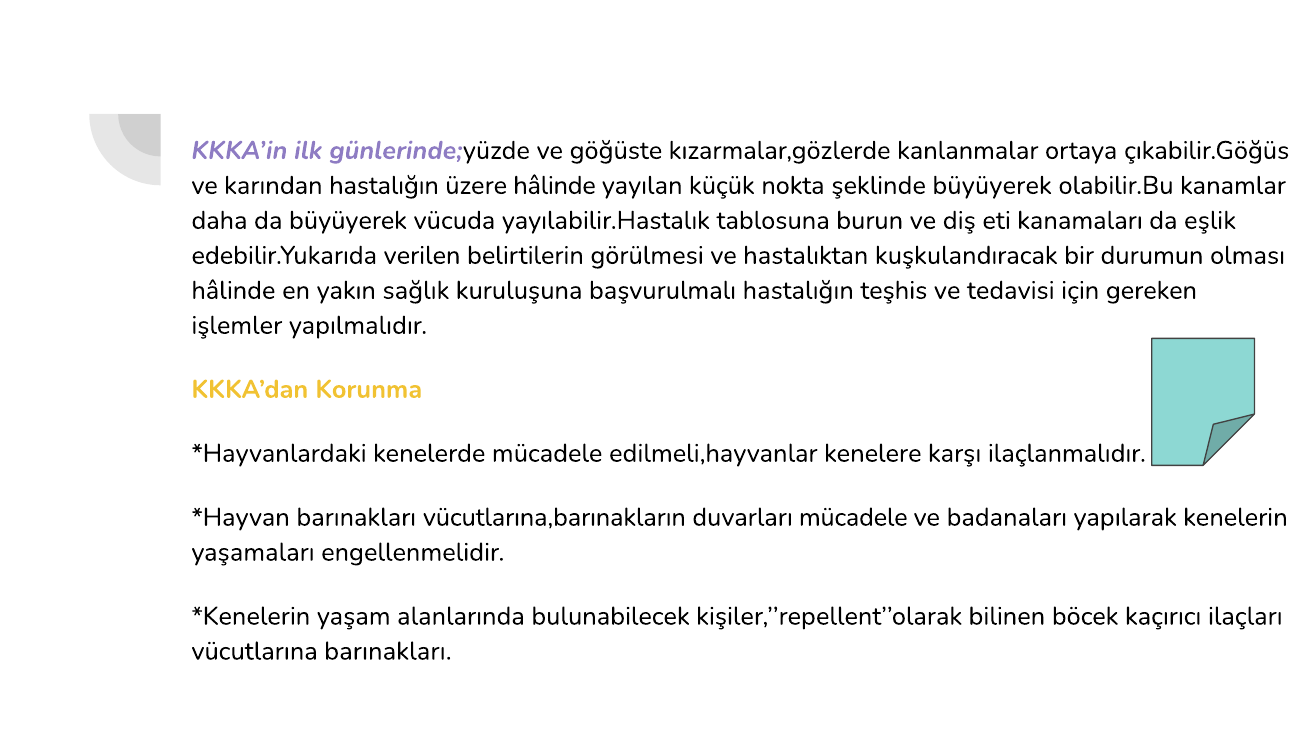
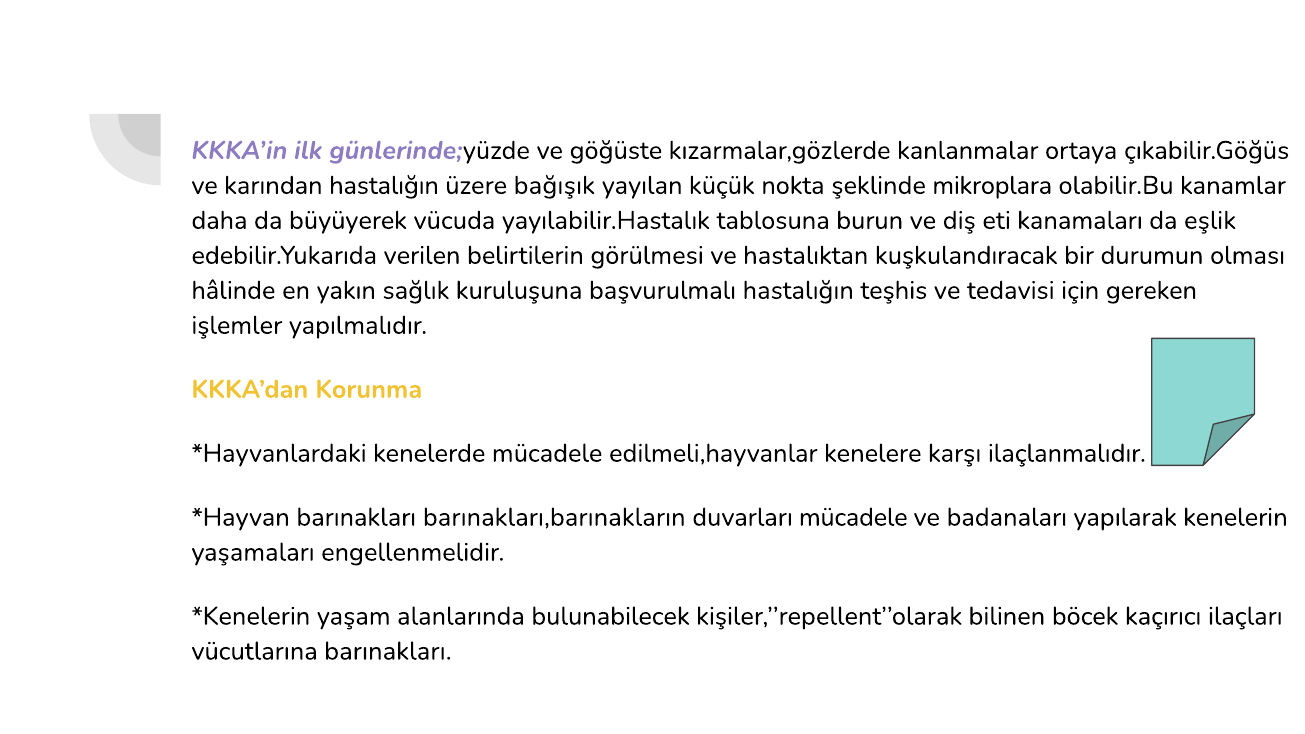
üzere hâlinde: hâlinde -> bağışık (554, 185)
şeklinde büyüyerek: büyüyerek -> mikroplara (992, 185)
vücutlarına,barınakların: vücutlarına,barınakların -> barınakları,barınakların (554, 517)
